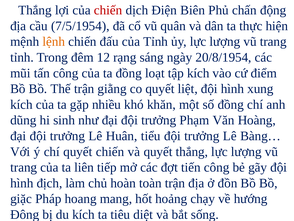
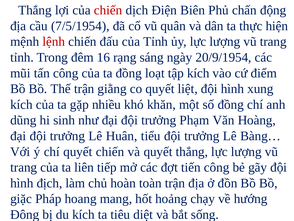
lệnh colour: orange -> red (54, 42)
12: 12 -> 16 (103, 57)
20/8/1954: 20/8/1954 -> 20/9/1954 (223, 57)
